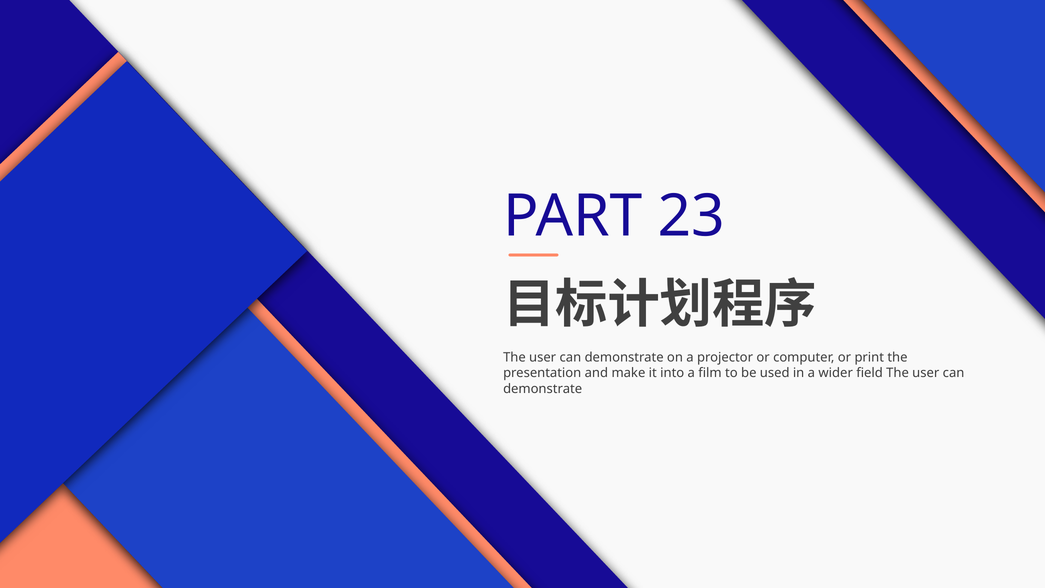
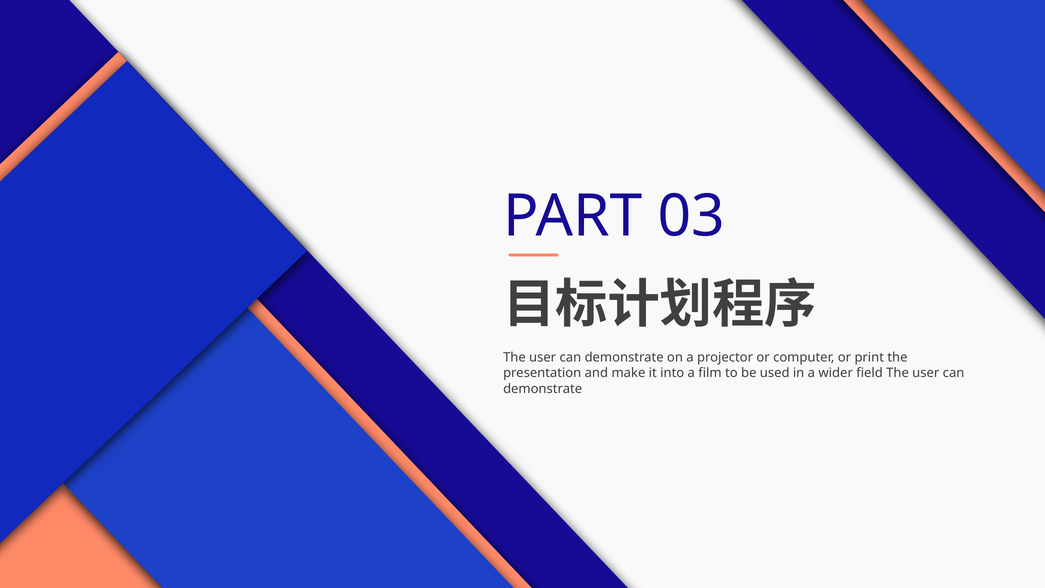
23: 23 -> 03 (691, 216)
